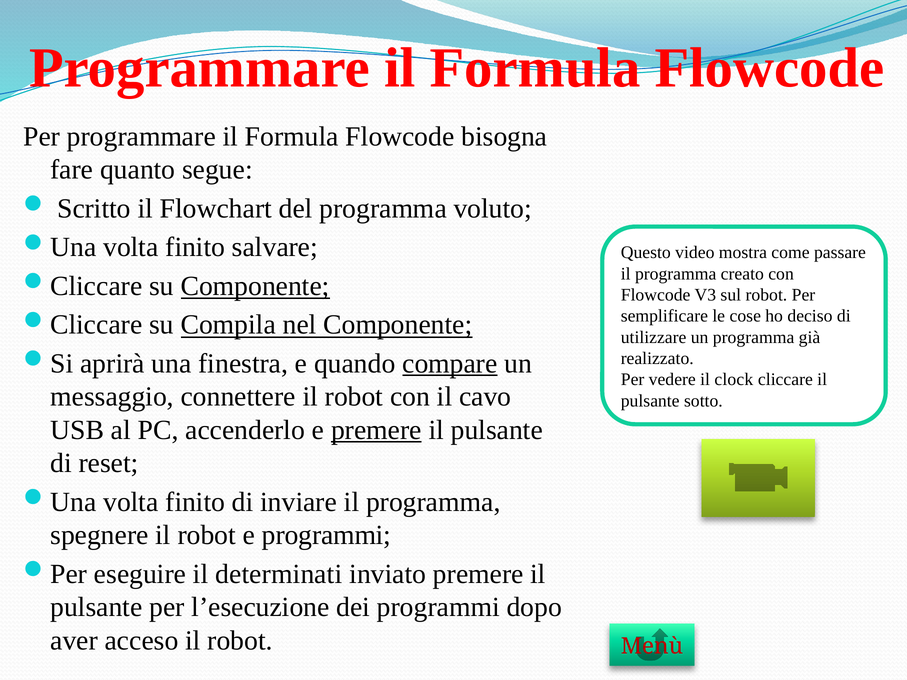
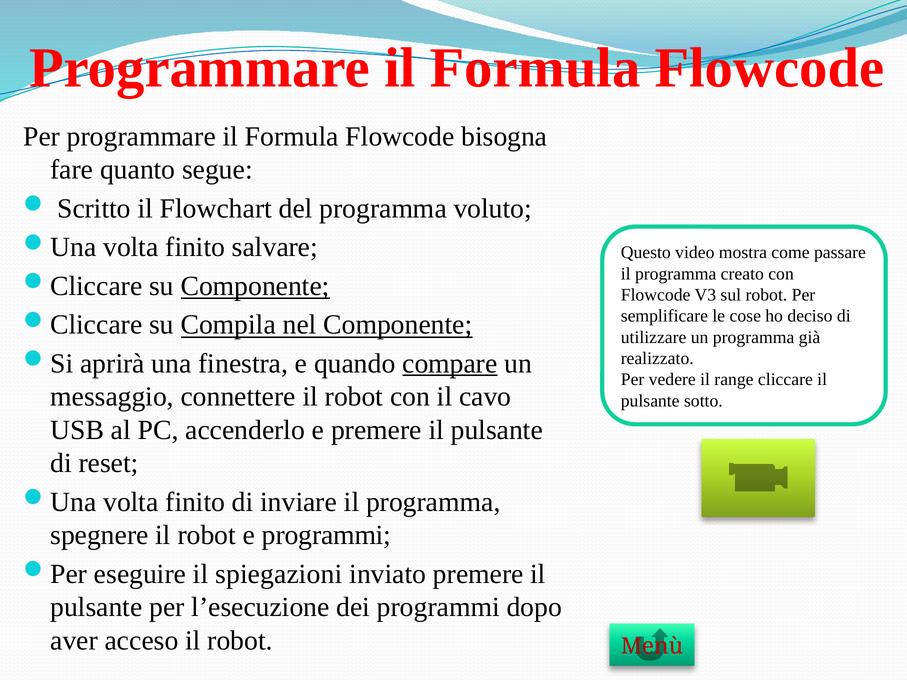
clock: clock -> range (734, 380)
premere underline: present -> none (376, 430)
determinati: determinati -> spiegazioni (279, 574)
